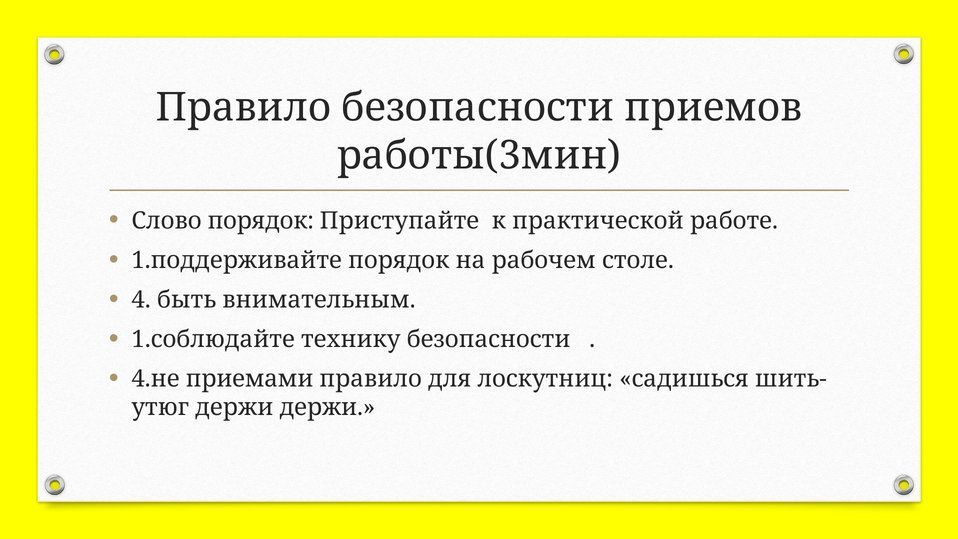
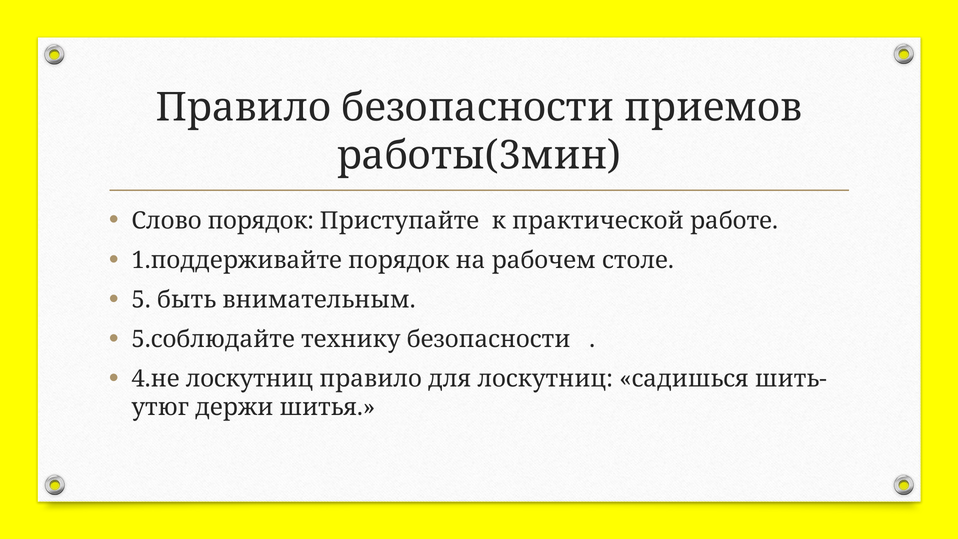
4: 4 -> 5 (141, 300)
1.соблюдайте: 1.соблюдайте -> 5.соблюдайте (213, 339)
4.не приемами: приемами -> лоскутниц (250, 379)
держи держи: держи -> шитья (327, 407)
